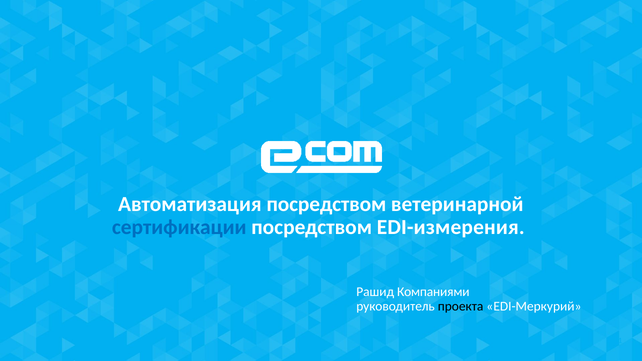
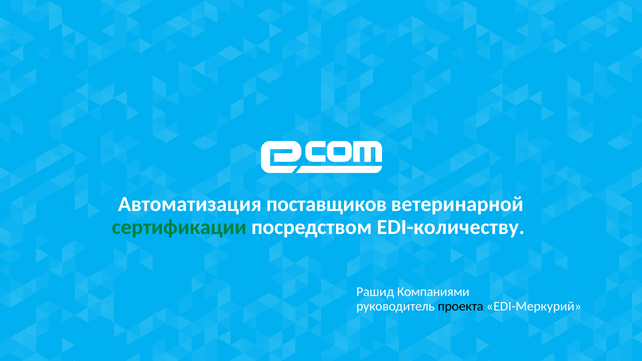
Автоматизация посредством: посредством -> поставщиков (326, 204)
сертификации colour: blue -> green (179, 227)
EDI-измерения: EDI-измерения -> EDI-количеству (451, 227)
